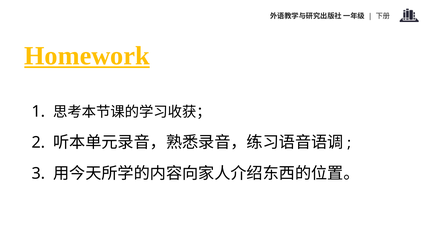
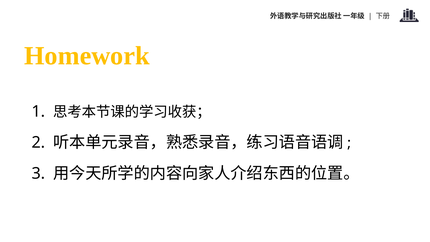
Homework underline: present -> none (87, 56)
